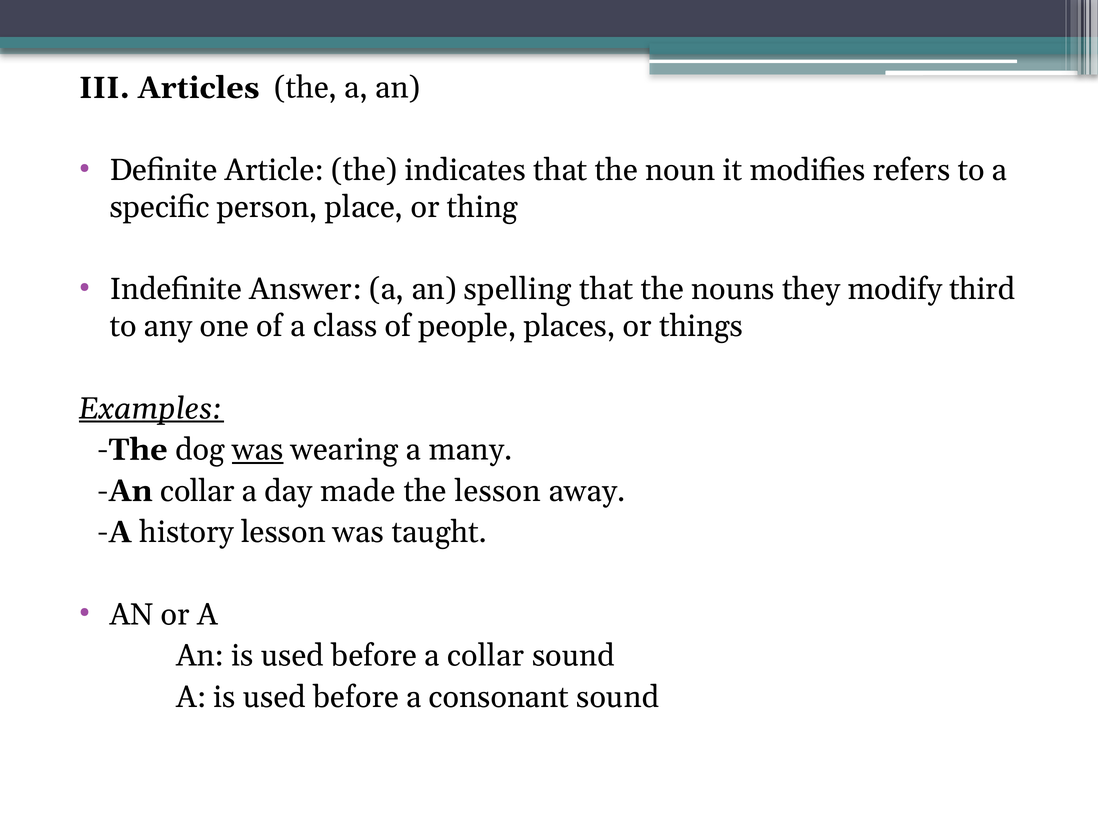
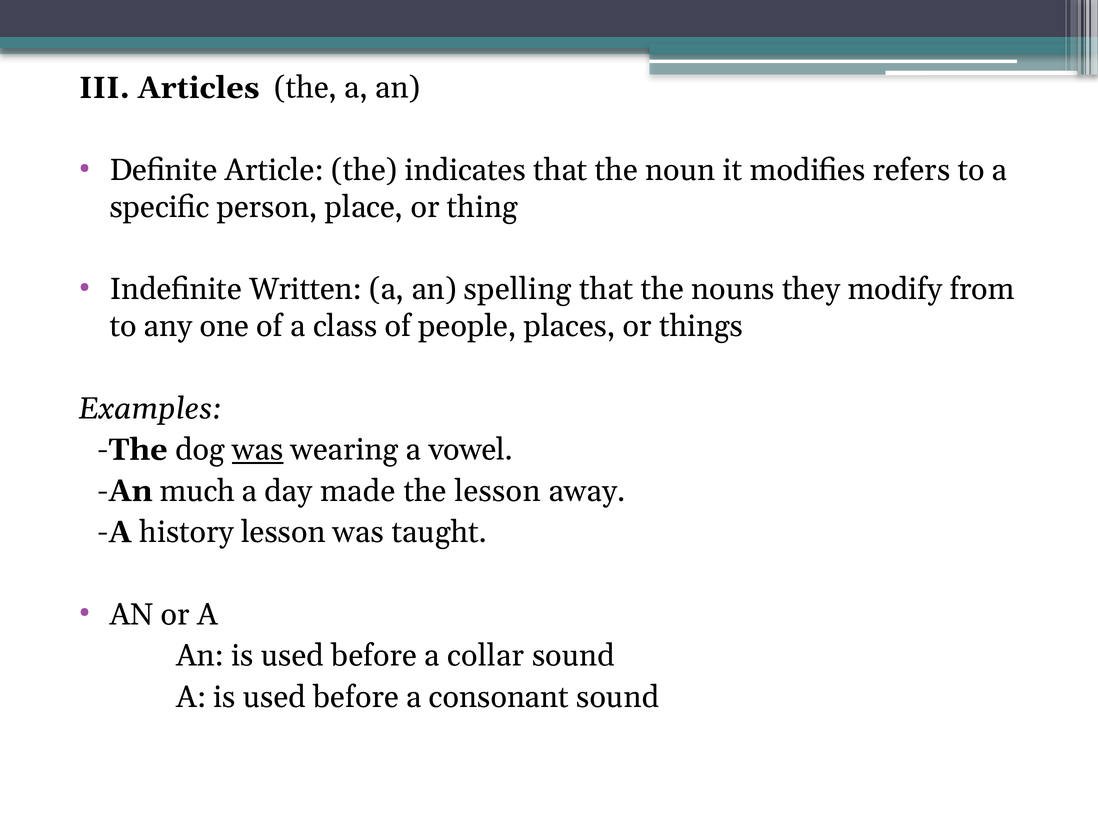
Answer: Answer -> Written (306, 289)
third: third -> from (982, 289)
Examples underline: present -> none (151, 408)
many: many -> vowel (471, 449)
An collar: collar -> much (197, 491)
